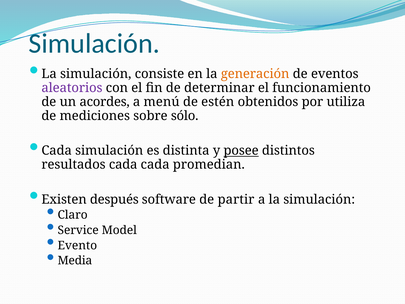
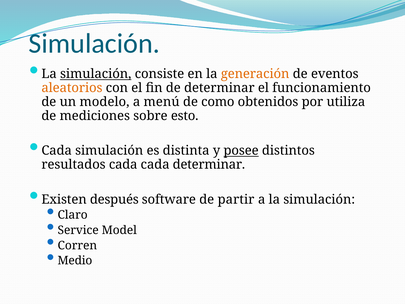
simulación underline: none -> present (96, 74)
aleatorios colour: purple -> orange (72, 88)
acordes: acordes -> modelo (105, 102)
estén: estén -> como (218, 102)
sólo: sólo -> esto (185, 116)
cada promedian: promedian -> determinar (209, 165)
Evento: Evento -> Corren (77, 245)
Media: Media -> Medio (75, 260)
